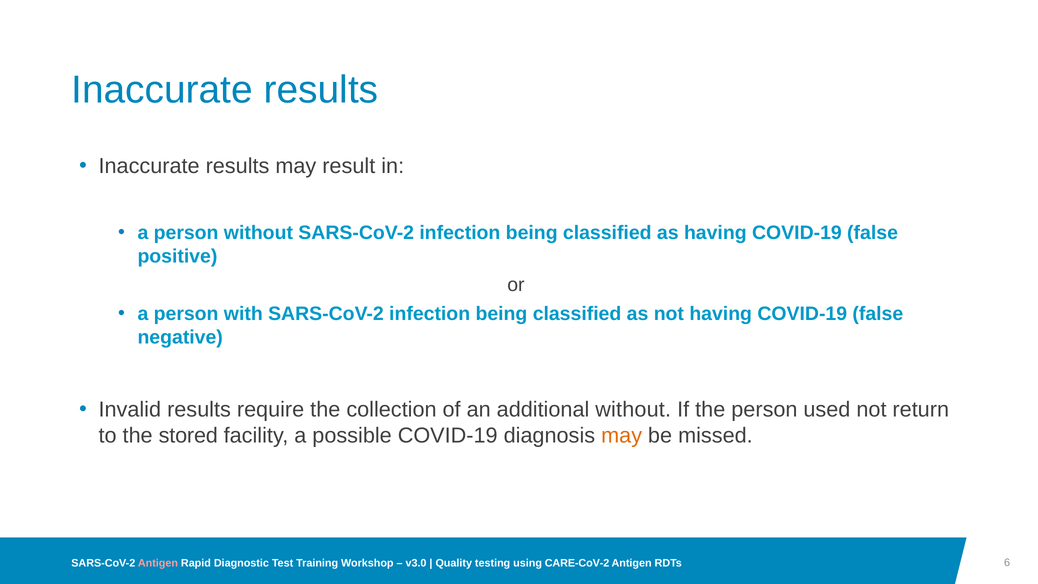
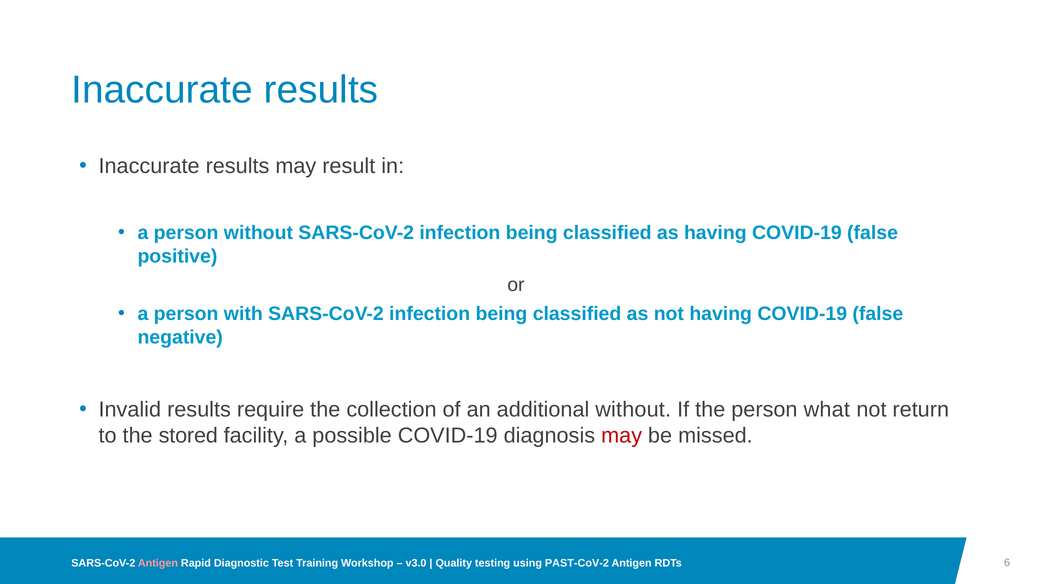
used: used -> what (827, 410)
may colour: orange -> red (622, 435)
CARE-CoV-2: CARE-CoV-2 -> PAST-CoV-2 (577, 563)
